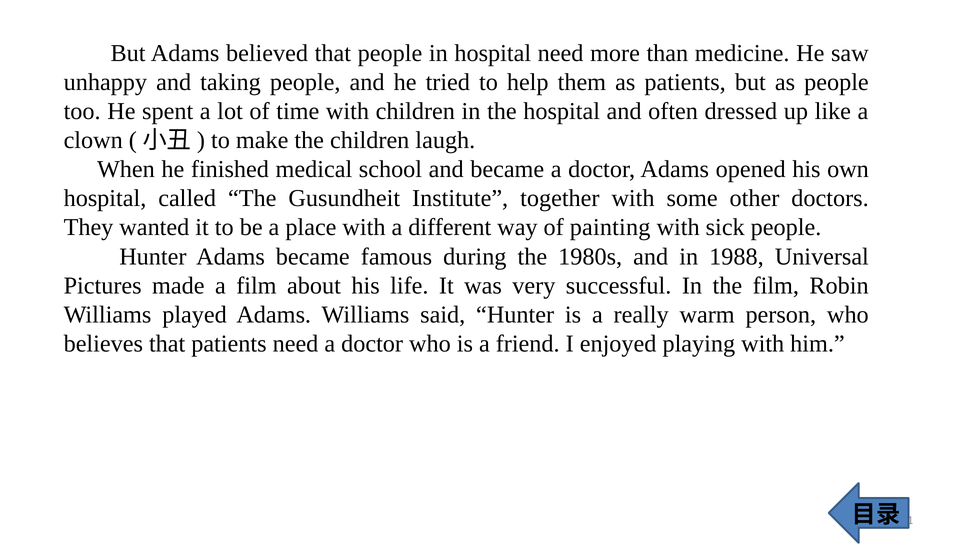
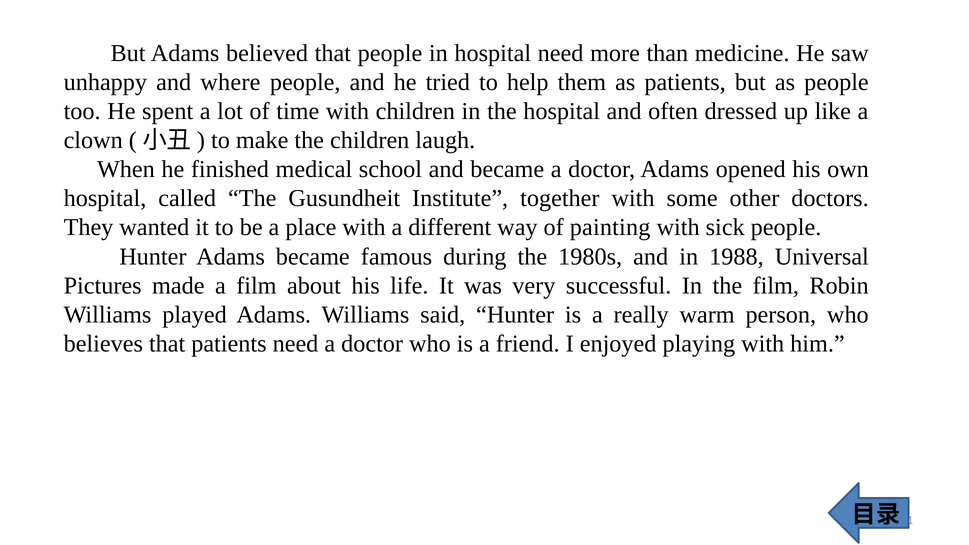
taking: taking -> where (230, 82)
